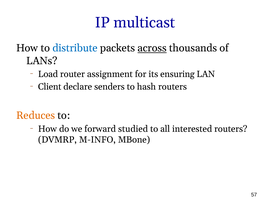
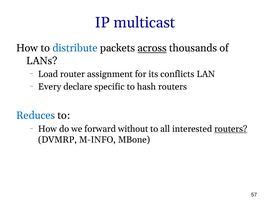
ensuring: ensuring -> conflicts (177, 74)
Client: Client -> Every (50, 87)
senders: senders -> specific (109, 87)
Reduces colour: orange -> blue (36, 115)
studied: studied -> without (133, 129)
routers underline: none -> present (231, 129)
